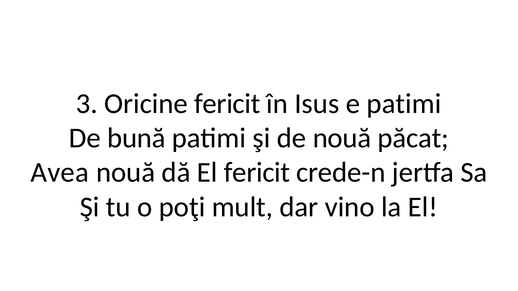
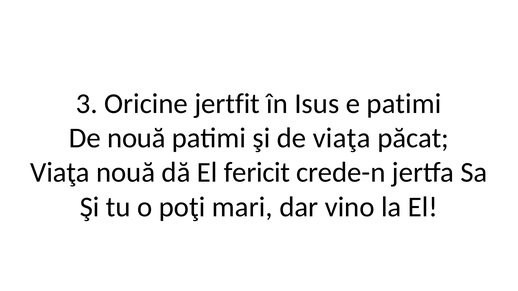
Oricine fericit: fericit -> jertfit (227, 104)
De bună: bună -> nouă (136, 138)
de nouă: nouă -> viaţa (342, 138)
Avea: Avea -> Viaţa (60, 173)
mult: mult -> mari (242, 207)
